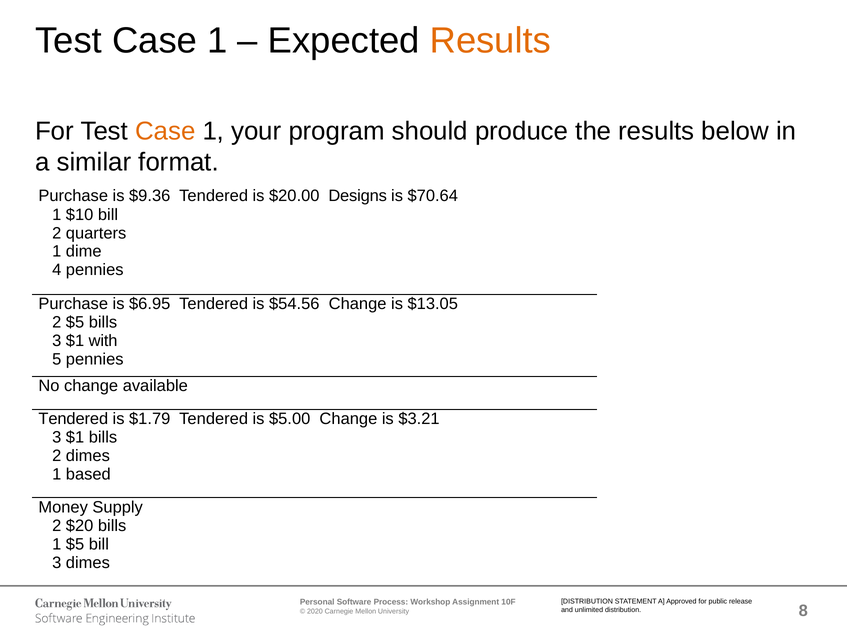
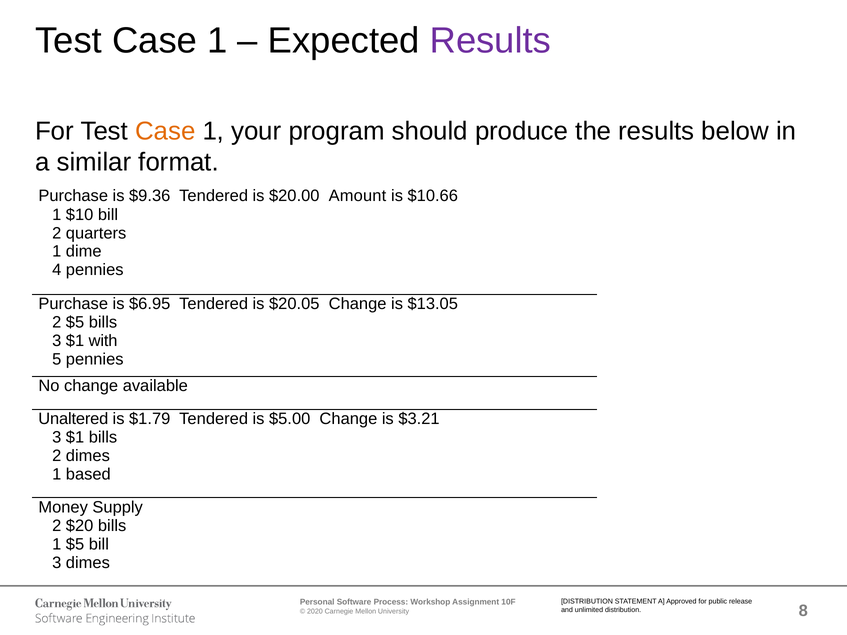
Results colour: orange -> purple (490, 41)
Designs: Designs -> Amount (357, 196)
$70.64: $70.64 -> $10.66 (433, 196)
$54.56: $54.56 -> $20.05 (294, 304)
Tendered: Tendered -> Unaltered (73, 419)
